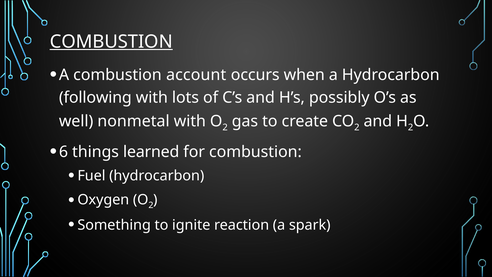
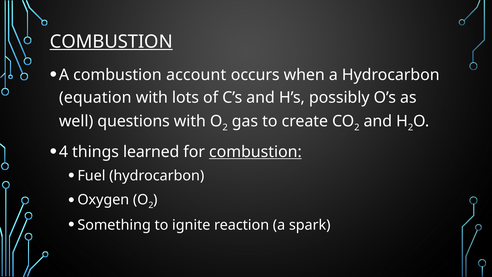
following: following -> equation (95, 98)
nonmetal: nonmetal -> questions (134, 121)
6: 6 -> 4 (64, 152)
combustion underline: none -> present (255, 152)
